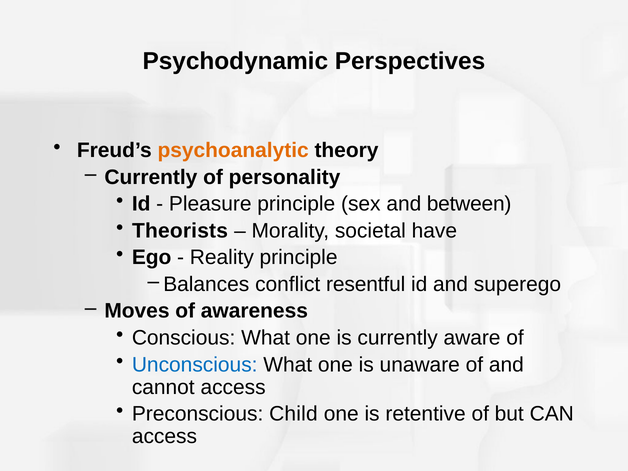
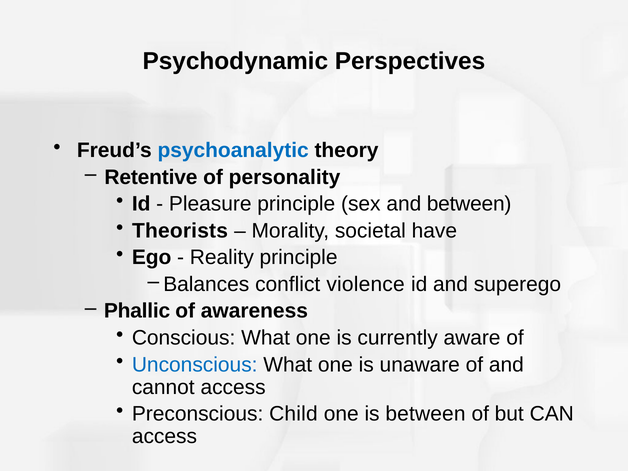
psychoanalytic colour: orange -> blue (233, 150)
Currently: Currently -> Retentive (151, 177)
resentful: resentful -> violence (366, 284)
Moves: Moves -> Phallic (137, 311)
is retentive: retentive -> between (425, 414)
